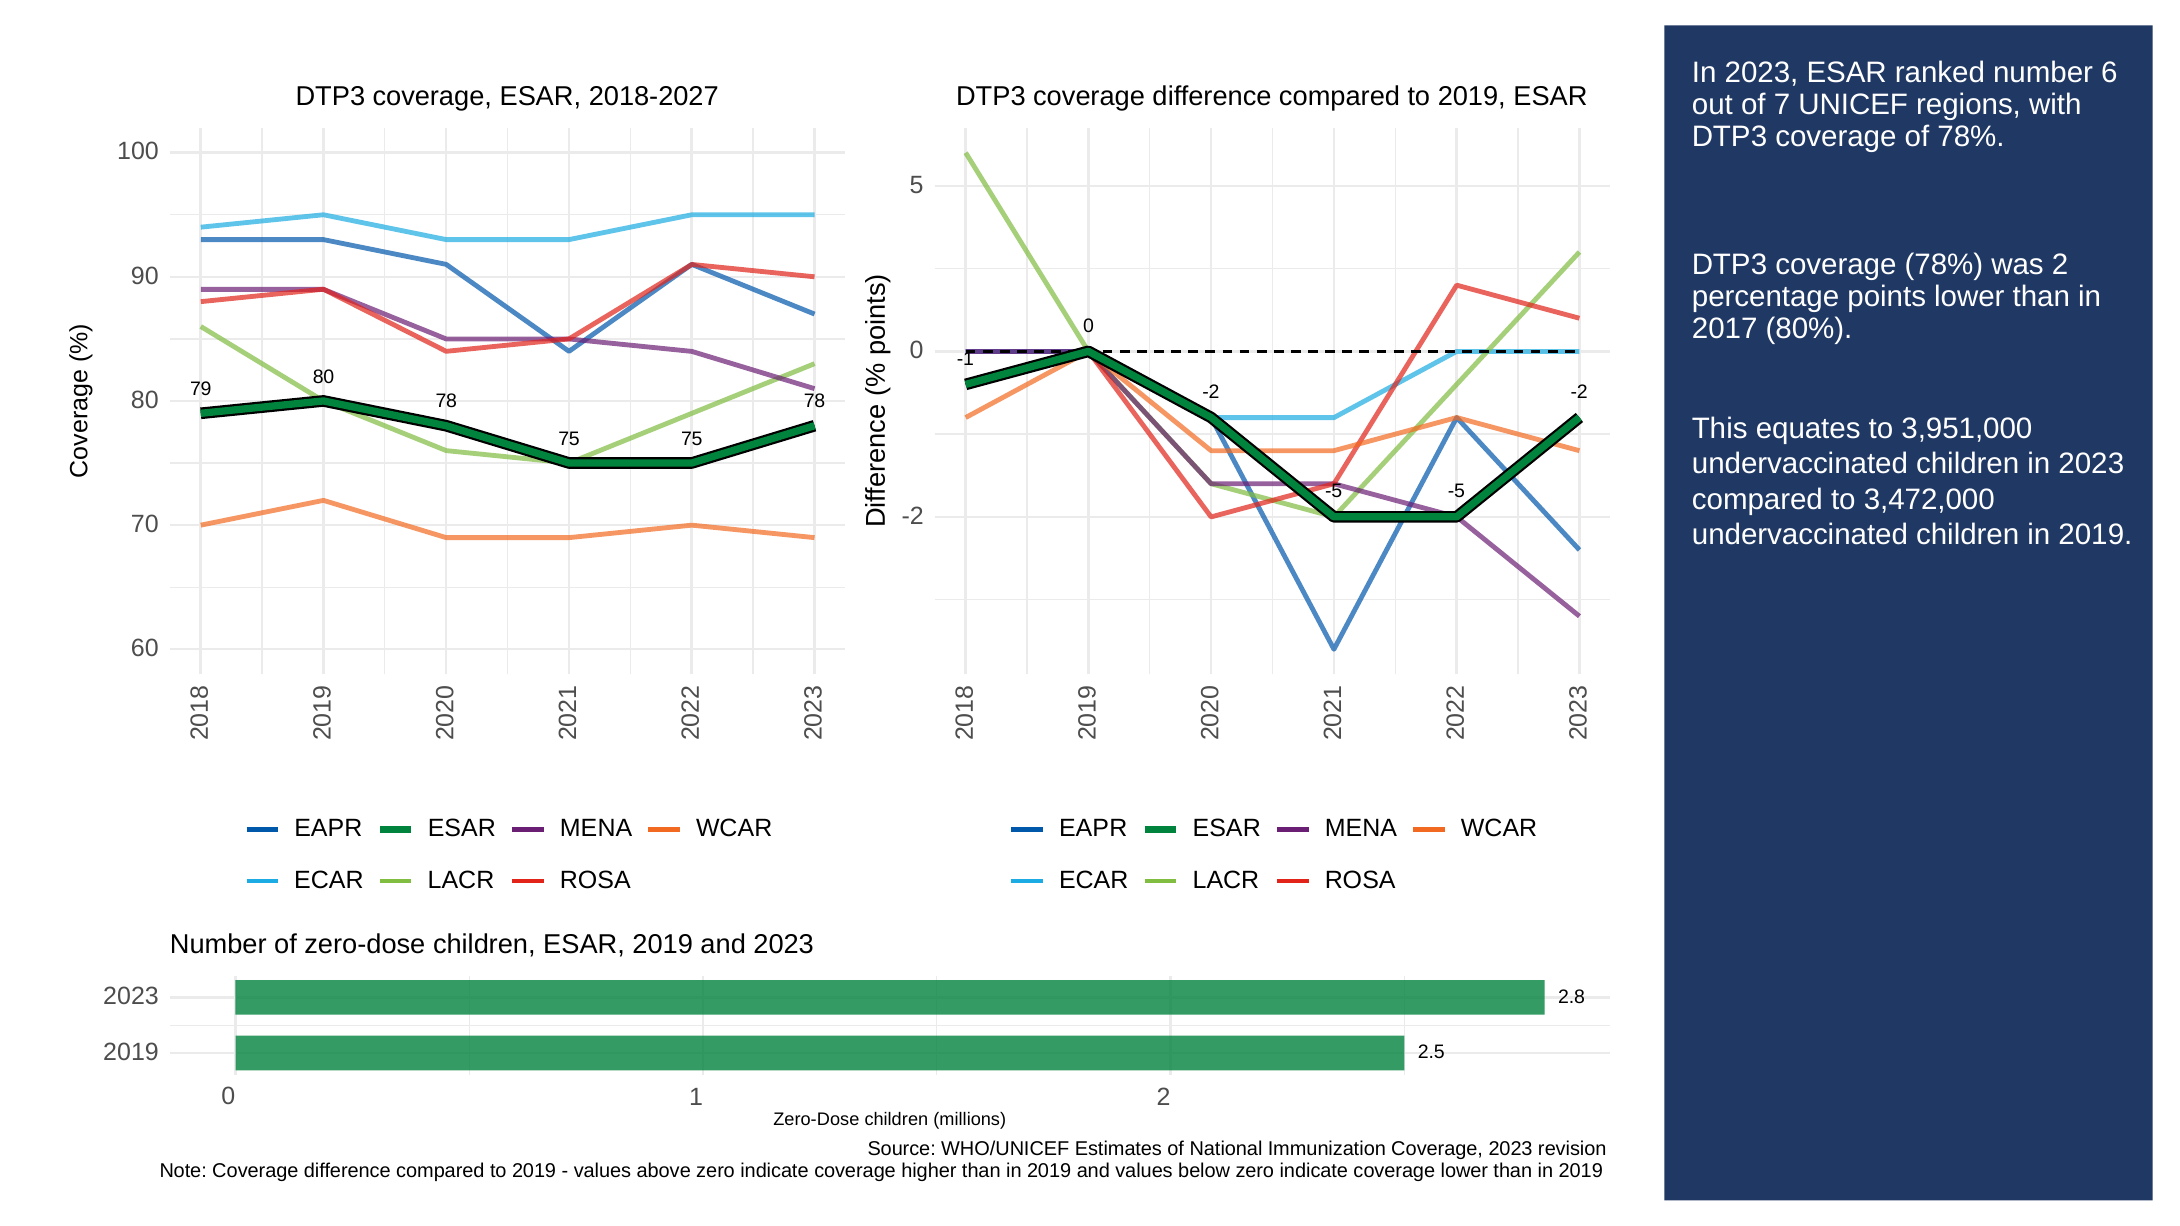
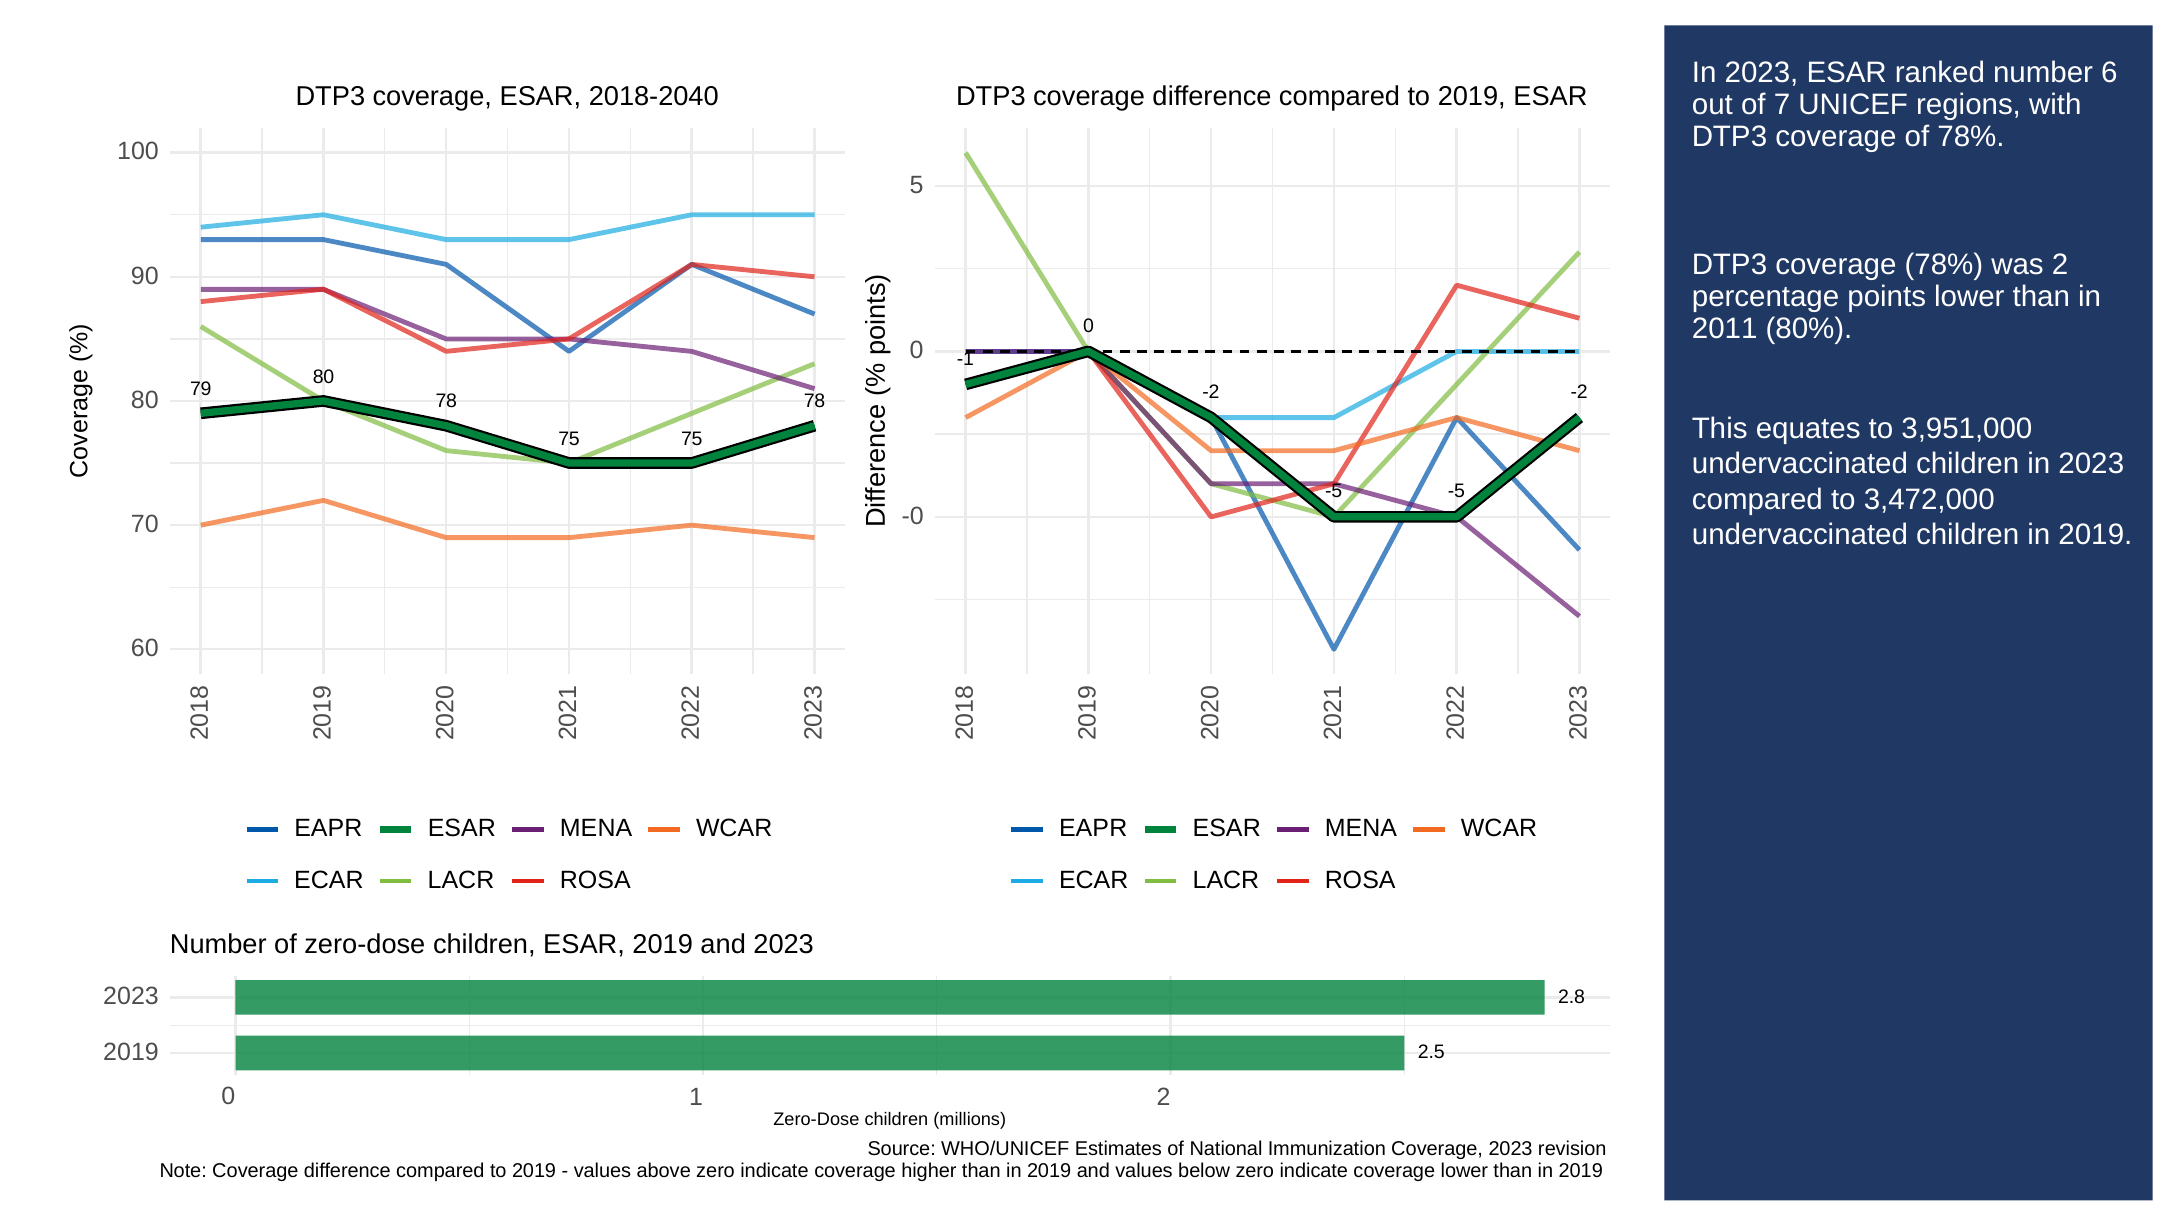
2018-2027: 2018-2027 -> 2018-2040 (654, 96)
2017: 2017 -> 2011 (1725, 329)
-2: -2 -> -0 (913, 516)
